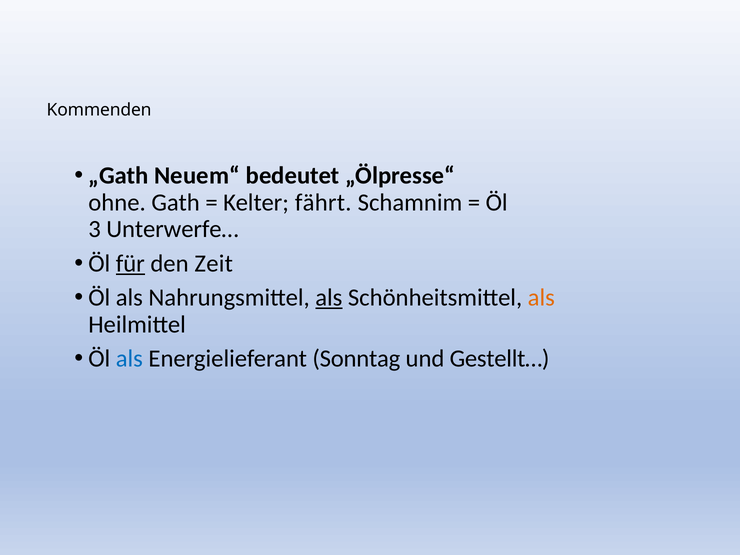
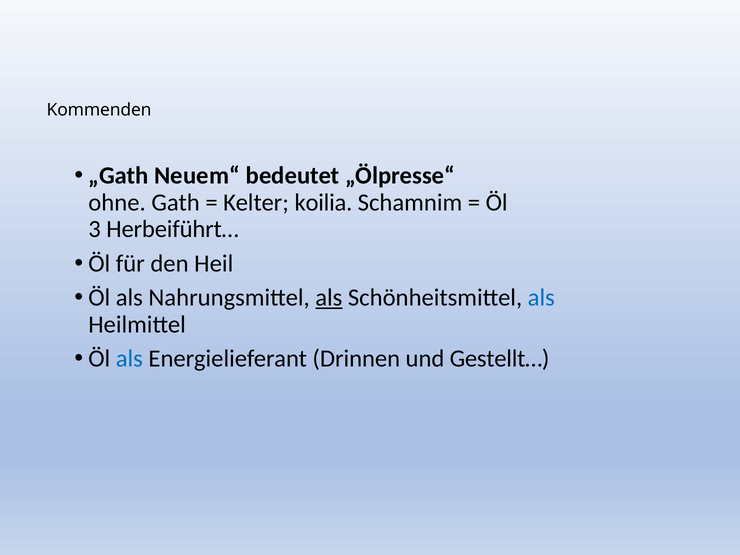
fährt: fährt -> koilia (323, 202)
Unterwerfe…: Unterwerfe… -> Herbeiführt… (172, 229)
für underline: present -> none (130, 263)
Zeit: Zeit -> Heil (214, 263)
als colour: orange -> blue (541, 298)
Sonntag: Sonntag -> Drinnen (356, 359)
